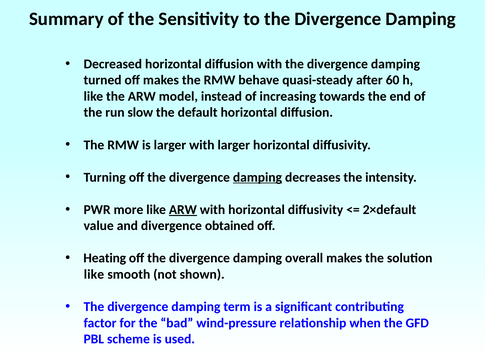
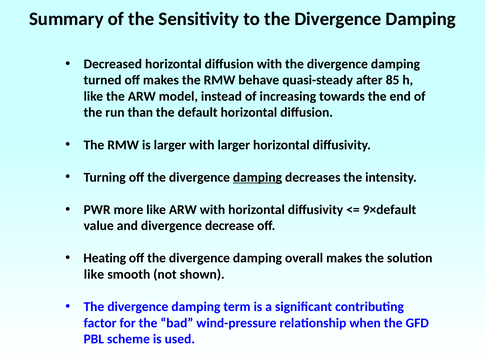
60: 60 -> 85 (393, 80)
slow: slow -> than (140, 112)
ARW underline: present -> none (183, 210)
2×default: 2×default -> 9×default (390, 210)
obtained: obtained -> decrease (230, 226)
